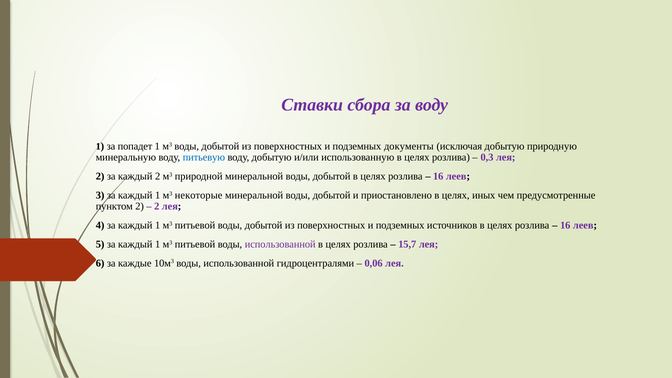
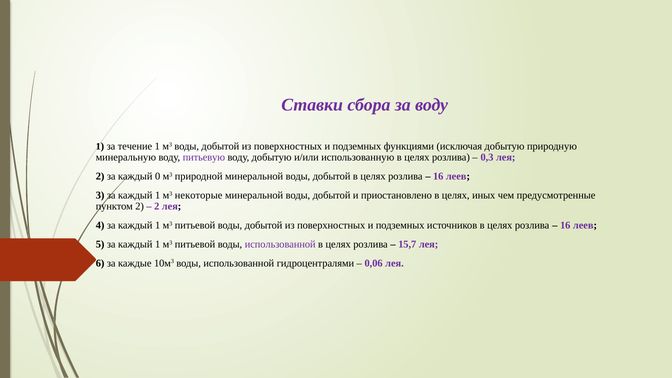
попадет: попадет -> течение (135, 146)
документы: документы -> функциями (409, 146)
питьевую colour: blue -> purple (204, 157)
каждый 2: 2 -> 0 (158, 176)
